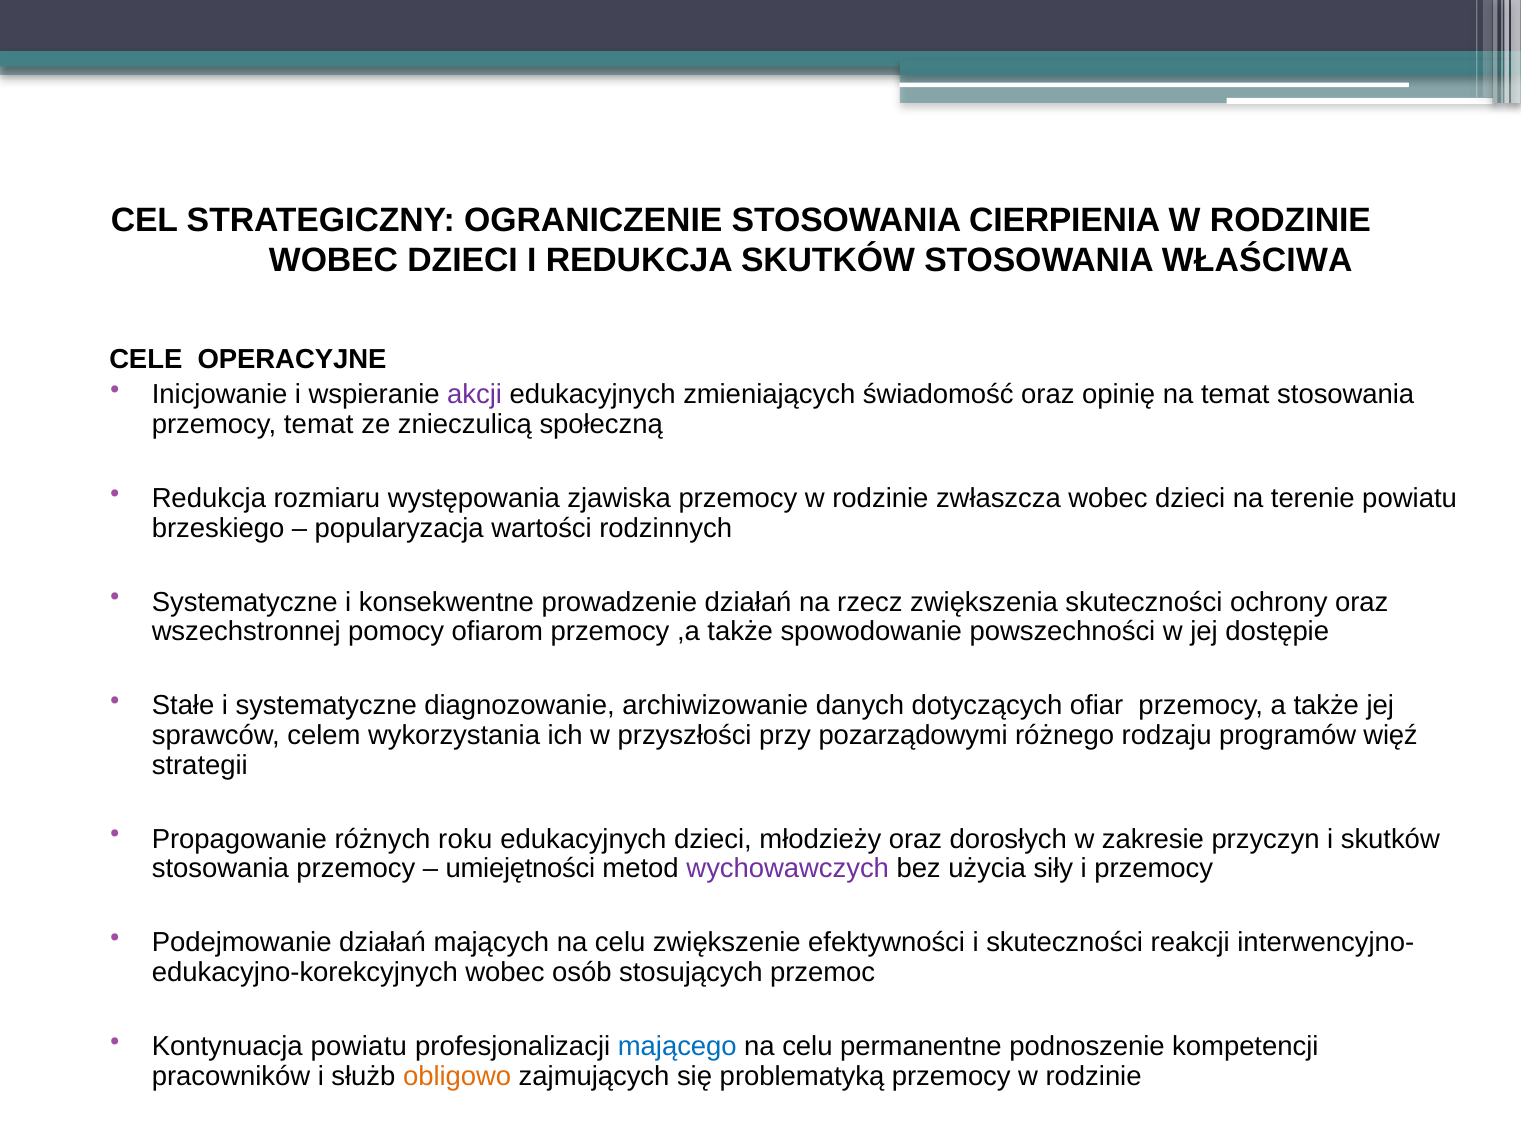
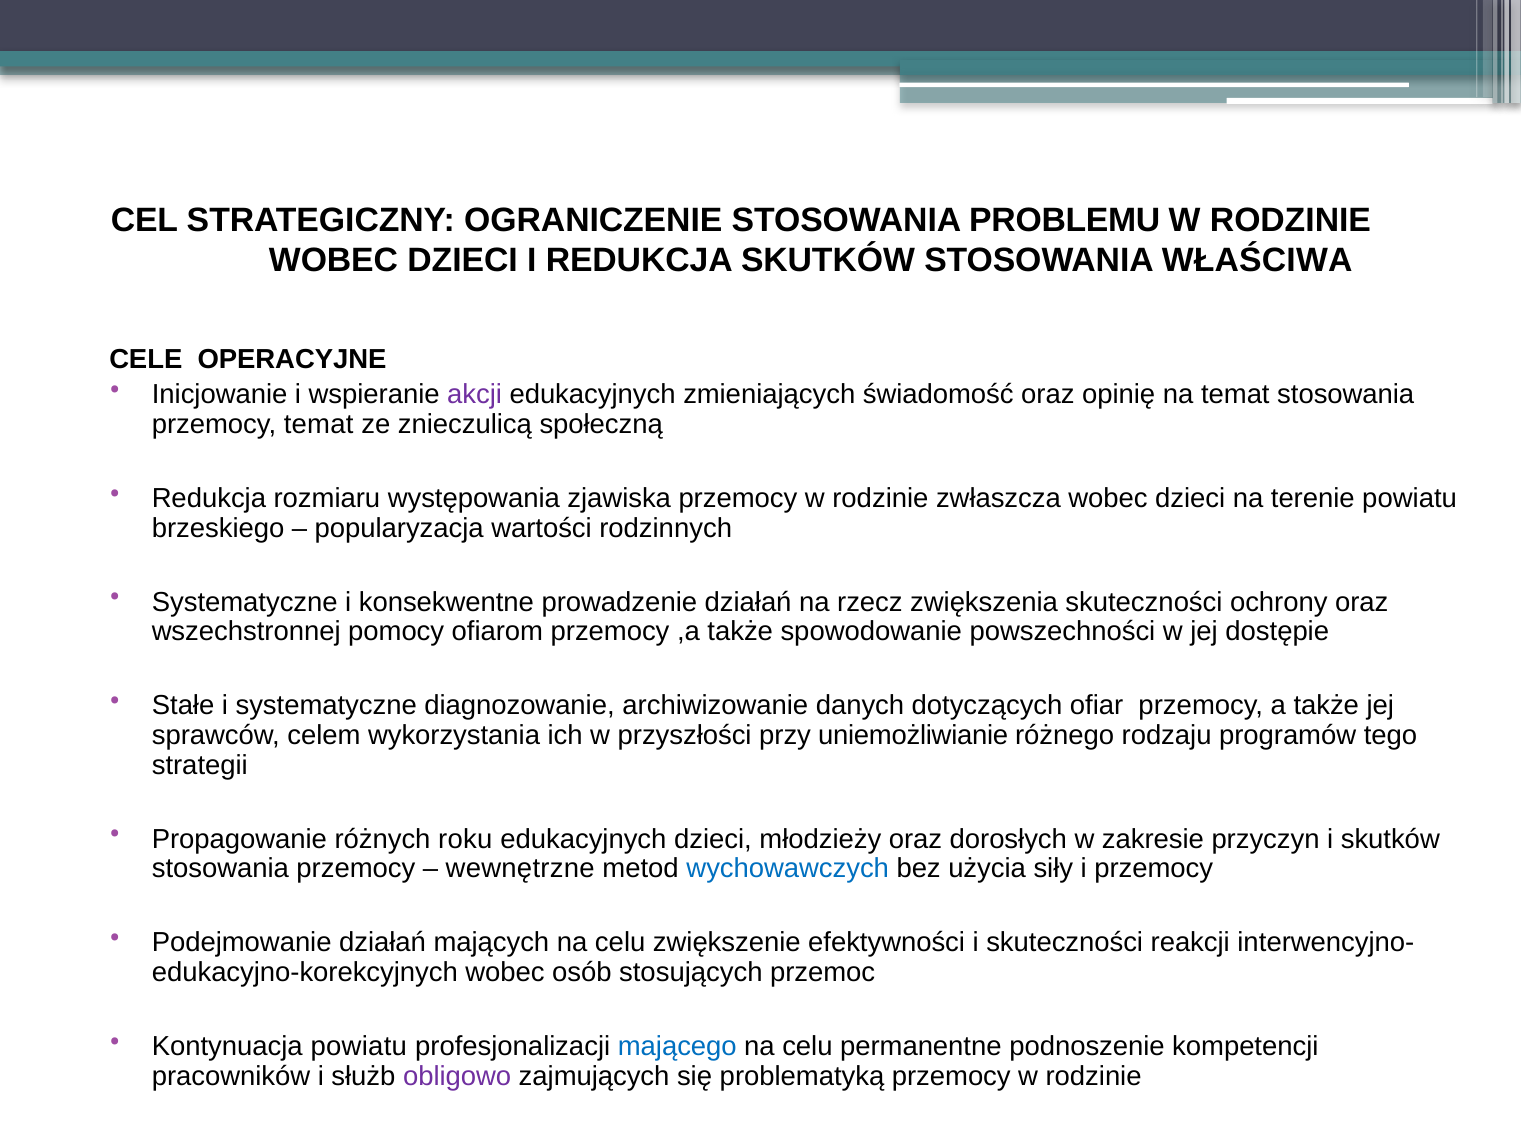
CIERPIENIA: CIERPIENIA -> PROBLEMU (1065, 220)
pozarządowymi: pozarządowymi -> uniemożliwianie (913, 736)
więź: więź -> tego (1390, 736)
umiejętności: umiejętności -> wewnętrzne (520, 869)
wychowawczych colour: purple -> blue (788, 869)
obligowo colour: orange -> purple (457, 1077)
